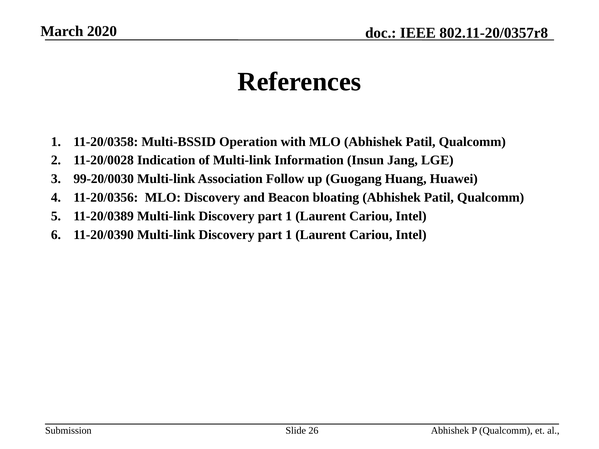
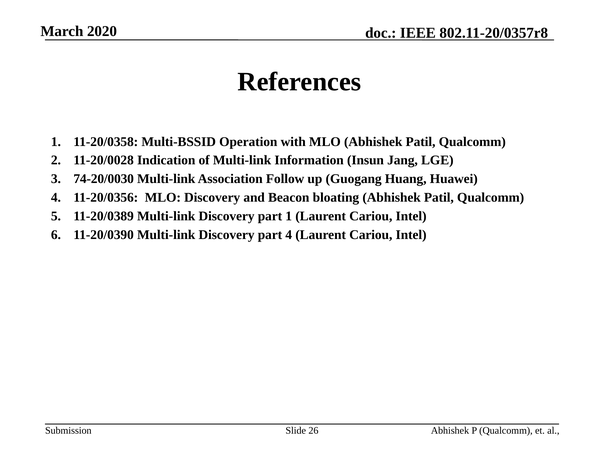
99-20/0030: 99-20/0030 -> 74-20/0030 (104, 179)
1: 1 -> 4 (289, 235)
